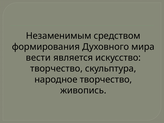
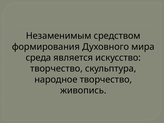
вести: вести -> среда (38, 58)
